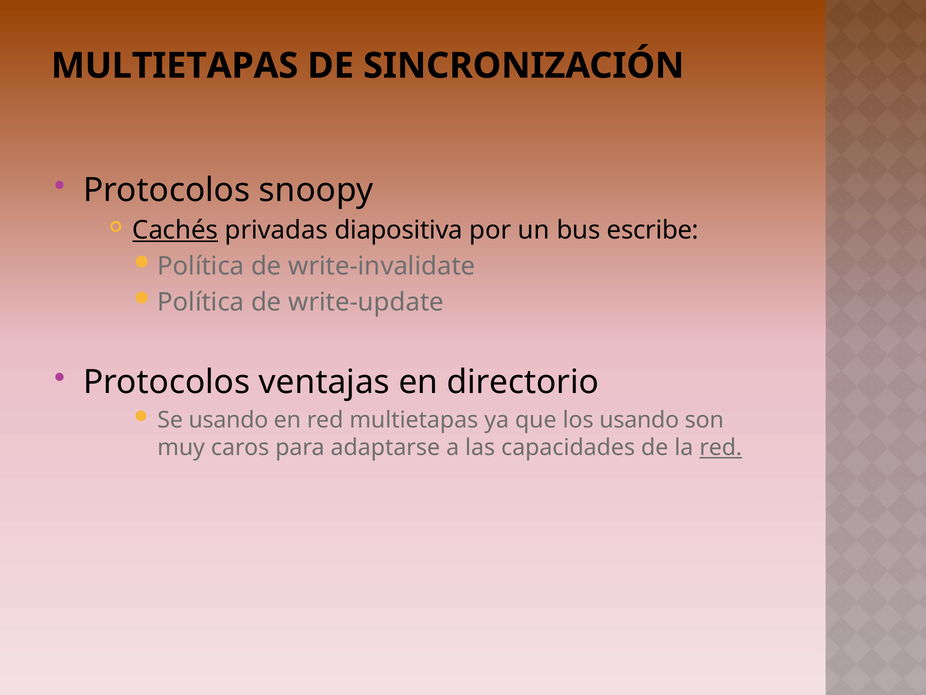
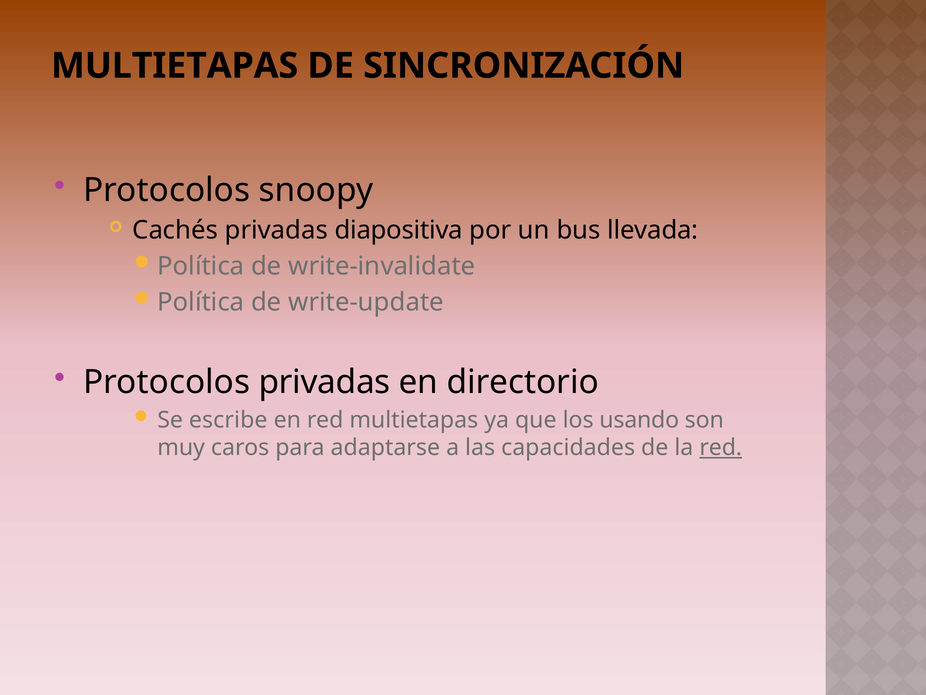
Cachés underline: present -> none (175, 230)
escribe: escribe -> llevada (653, 230)
Protocolos ventajas: ventajas -> privadas (325, 382)
Se usando: usando -> escribe (228, 420)
